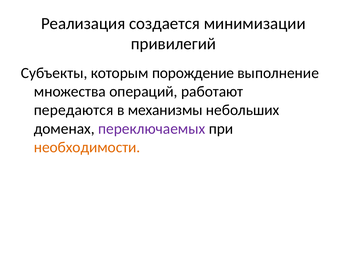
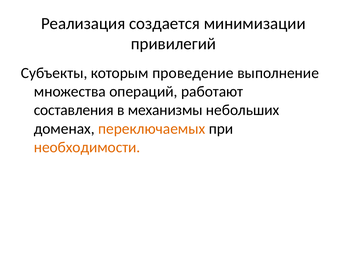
порождение: порождение -> проведение (193, 73)
передаются: передаются -> составления (74, 110)
переключаемых colour: purple -> orange (152, 128)
